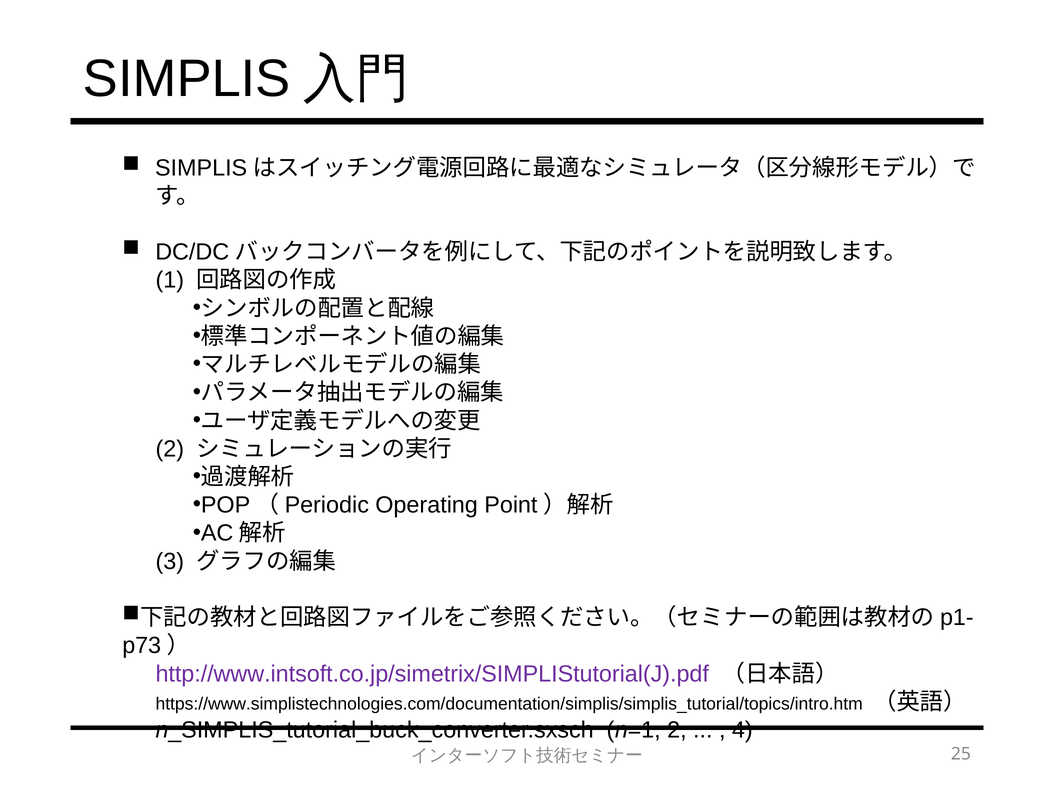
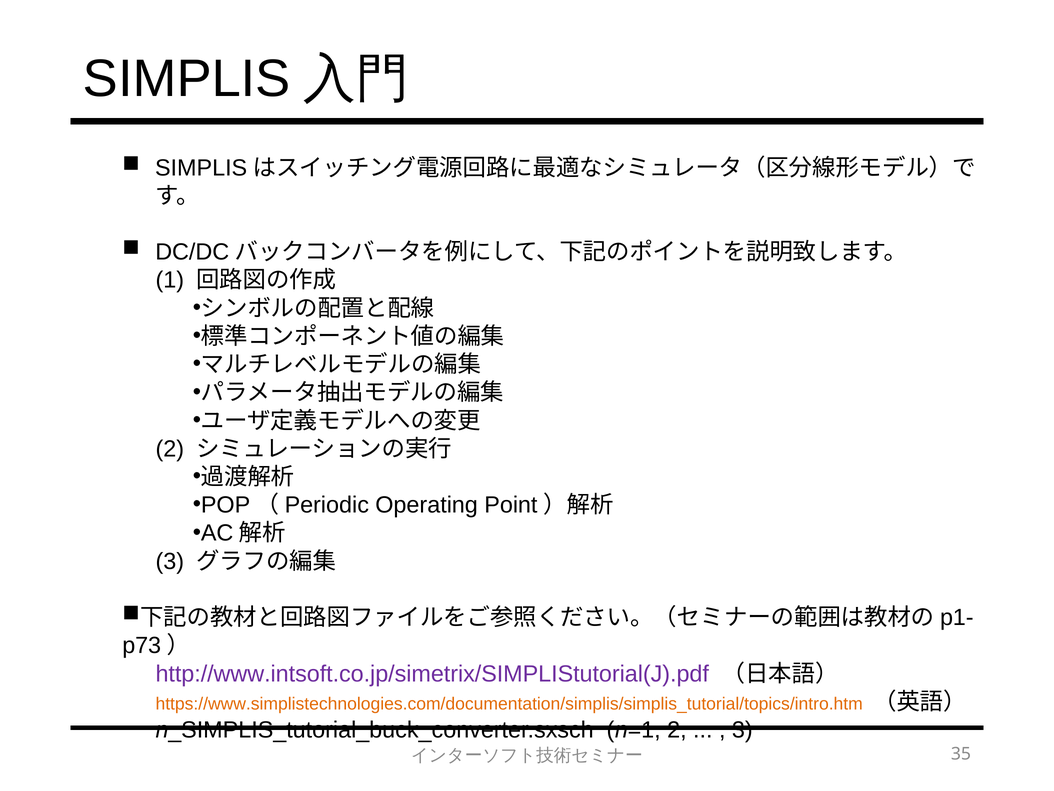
https://www.simplistechnologies.com/documentation/simplis/simplis_tutorial/topics/intro.htm colour: black -> orange (509, 703)
4: 4 -> 3 (742, 730)
25: 25 -> 35 (961, 754)
